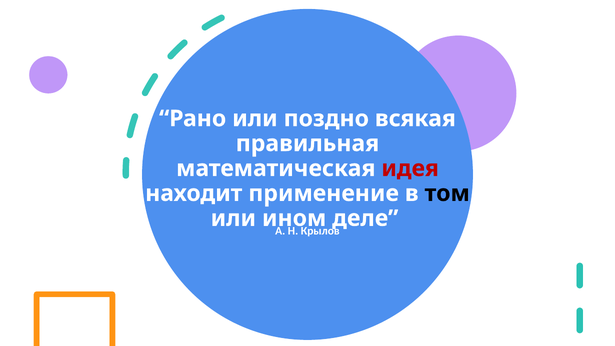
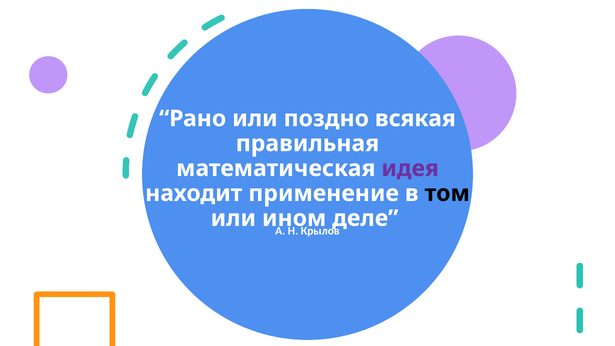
идея colour: red -> purple (410, 168)
